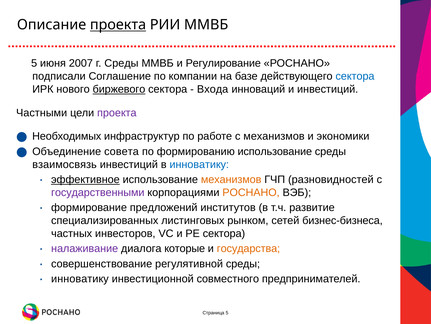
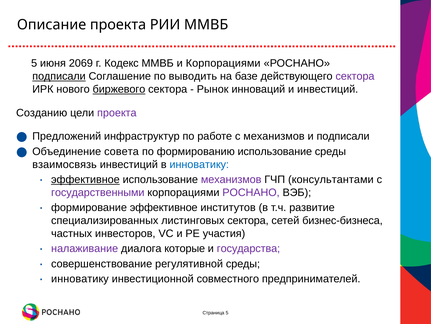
проекта underline: present -> none (118, 25)
2007: 2007 -> 2069 (81, 63)
г Среды: Среды -> Кодекс (122, 63)
и Регулирование: Регулирование -> Корпорациями (223, 63)
подписали underline: none -> present (59, 76)
компании: компании -> выводить (193, 76)
сектора colour: blue -> purple (355, 76)
Входа: Входа -> Рынок (213, 89)
Частными: Частными -> Созданию (42, 113)
Необходимых: Необходимых -> Предложений (67, 136)
и экономики: экономики -> подписали (343, 136)
механизмов colour: orange -> purple (231, 179)
разновидностей: разновидностей -> консультантами (331, 179)
РОСНАНО colour: orange -> purple (251, 192)
формирование предложений: предложений -> эффективное (164, 207)
листинговых рынком: рынком -> сектора (248, 220)
PE сектора: сектора -> участия (224, 233)
государства colour: orange -> purple (248, 248)
